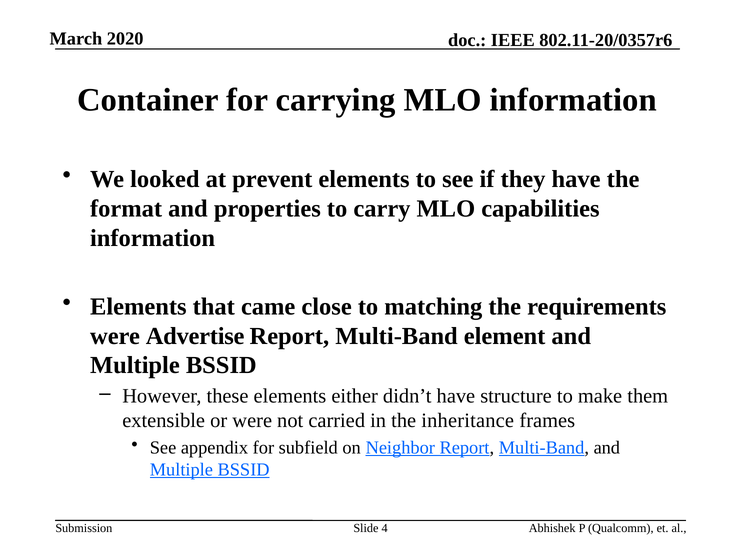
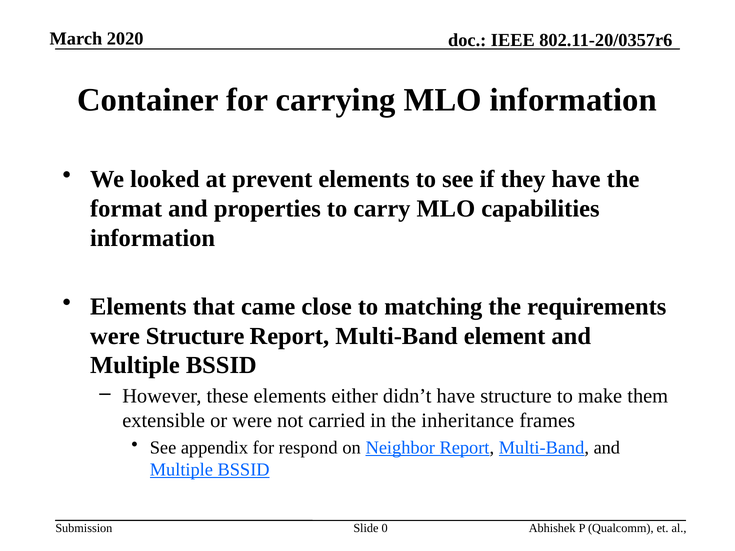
were Advertise: Advertise -> Structure (195, 336)
subfield: subfield -> respond (308, 448)
4: 4 -> 0 (385, 529)
